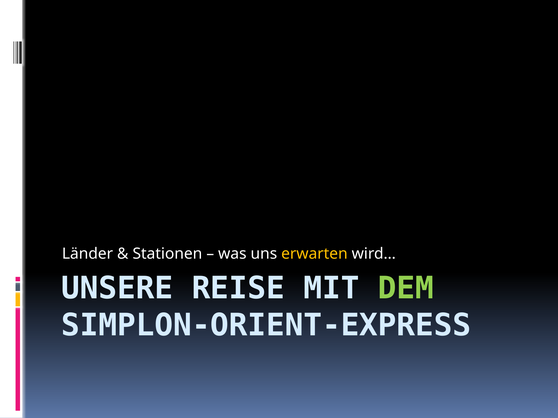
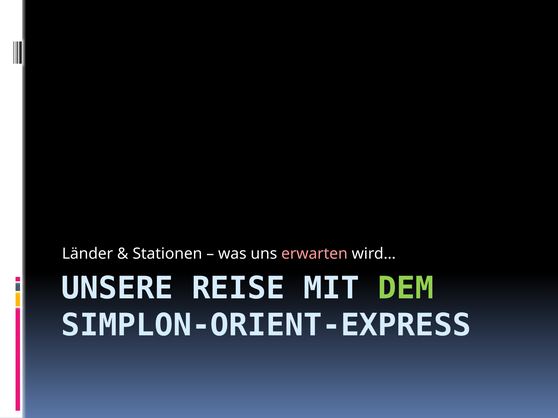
erwarten colour: yellow -> pink (314, 254)
